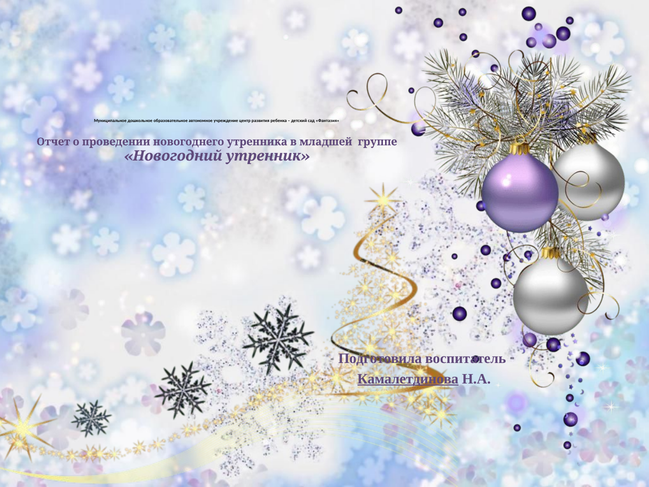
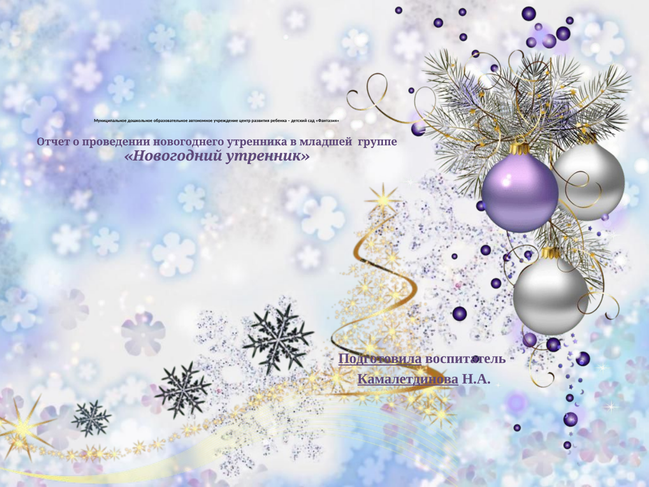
Подготовила underline: none -> present (380, 358)
